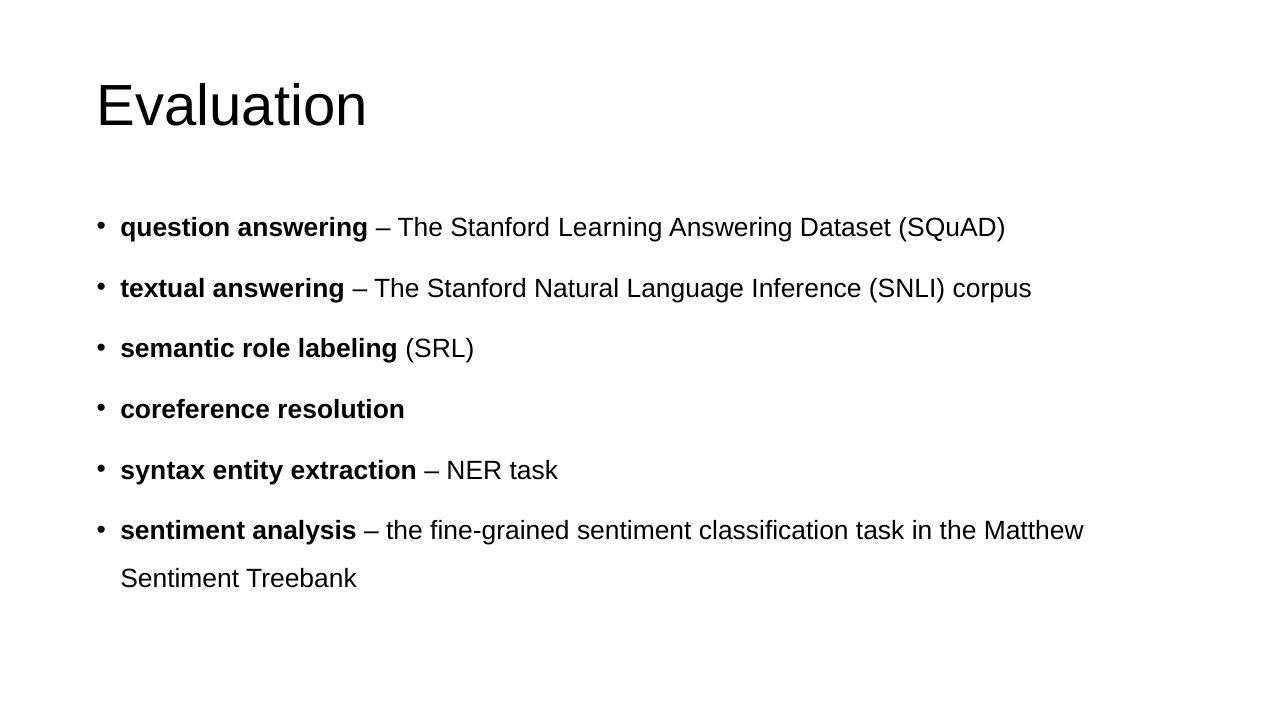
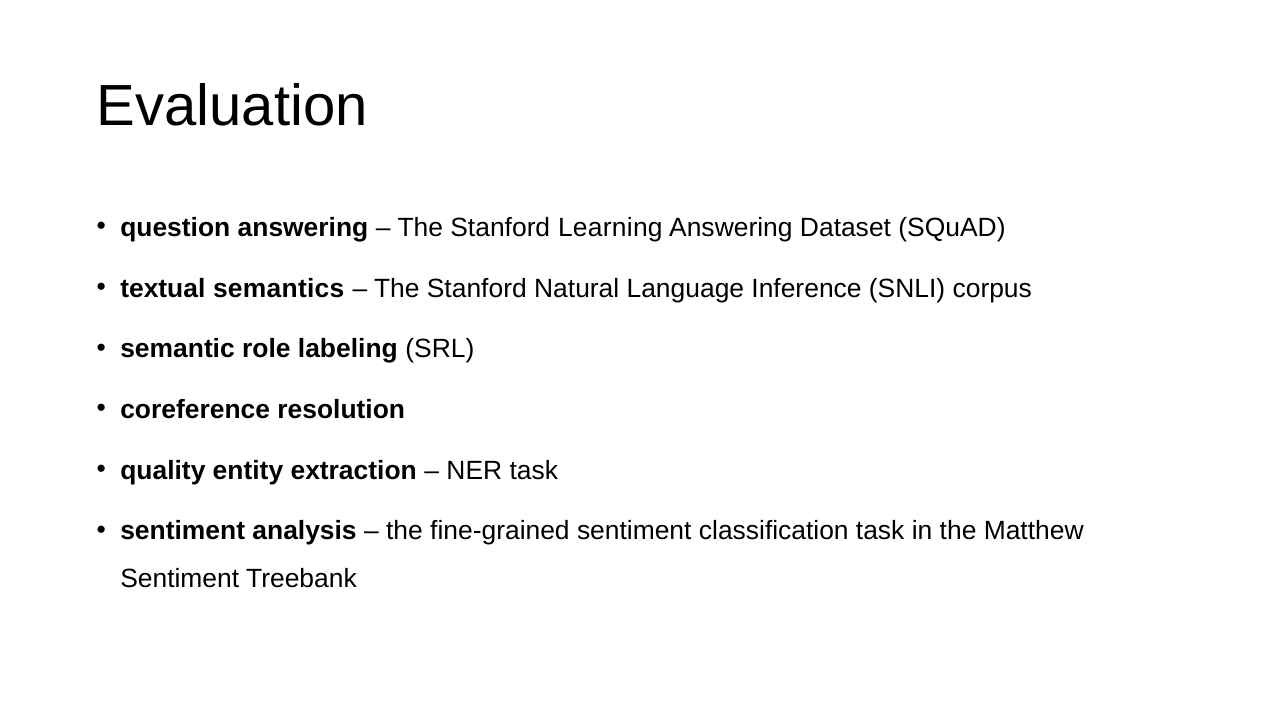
textual answering: answering -> semantics (279, 289)
syntax: syntax -> quality (163, 471)
